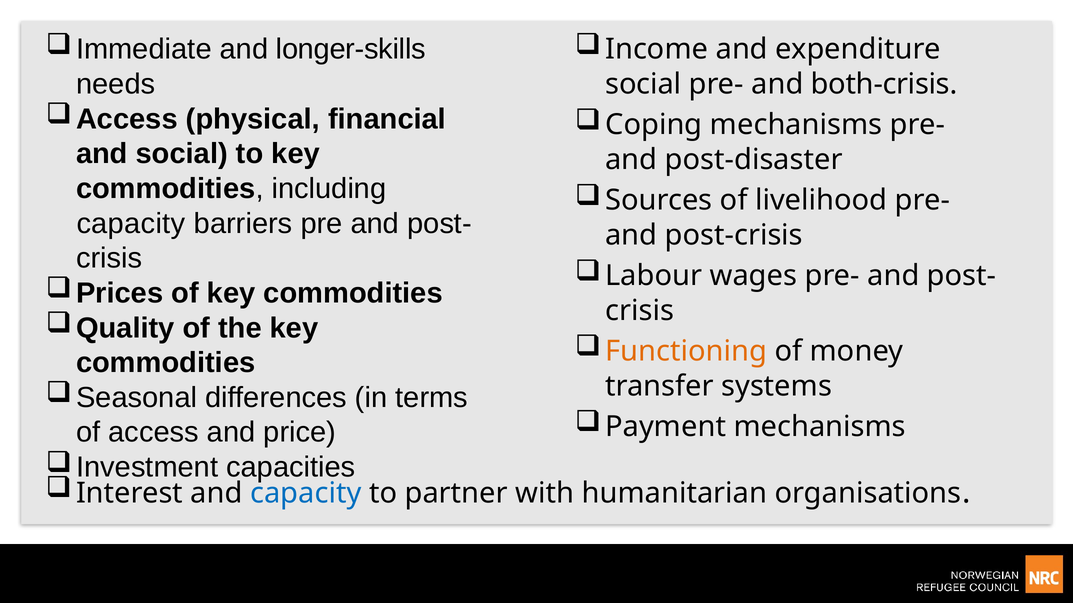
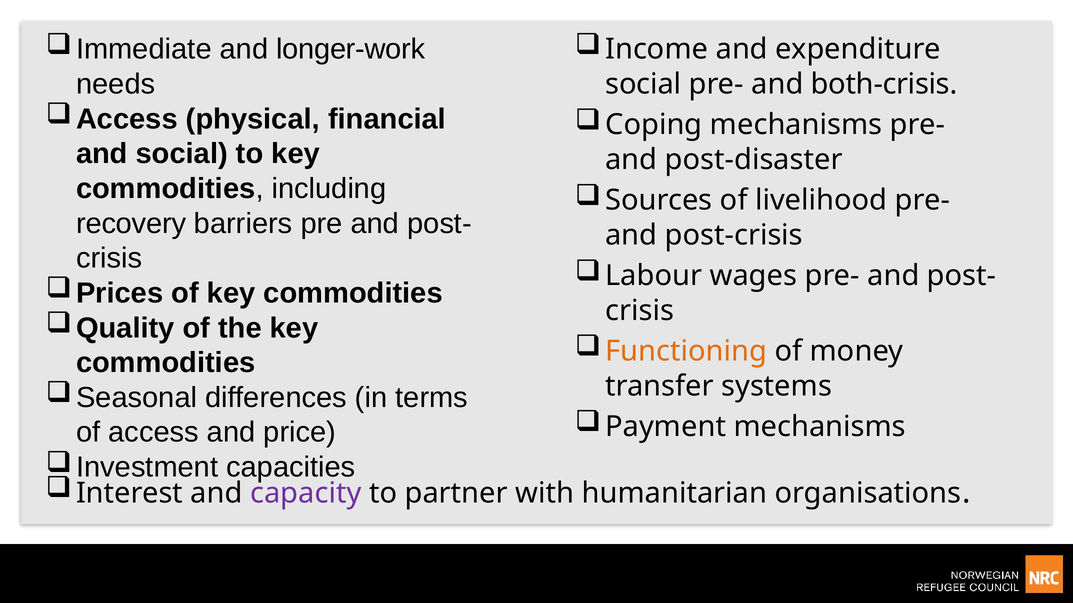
longer-skills: longer-skills -> longer-work (351, 49)
capacity: capacity -> recovery (131, 224)
capacity colour: blue -> purple (306, 494)
